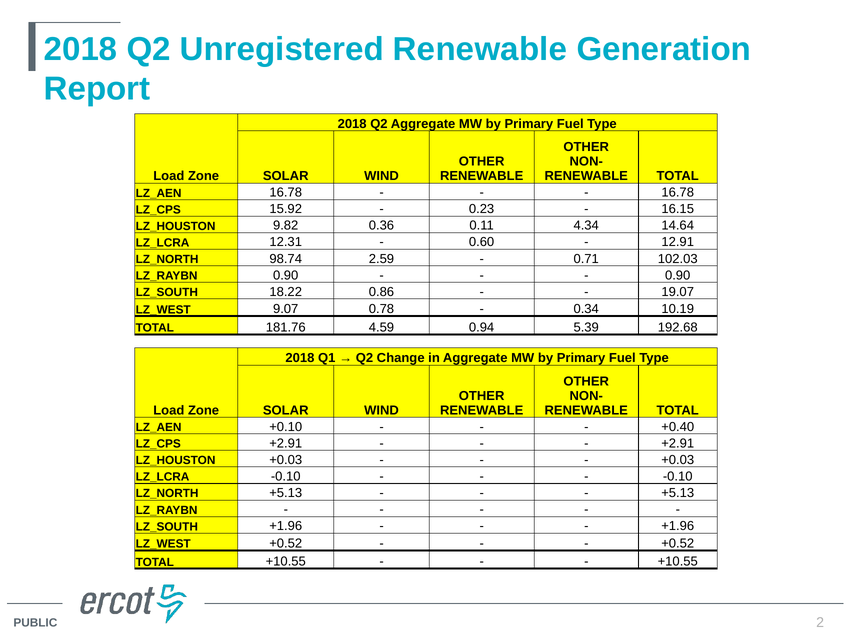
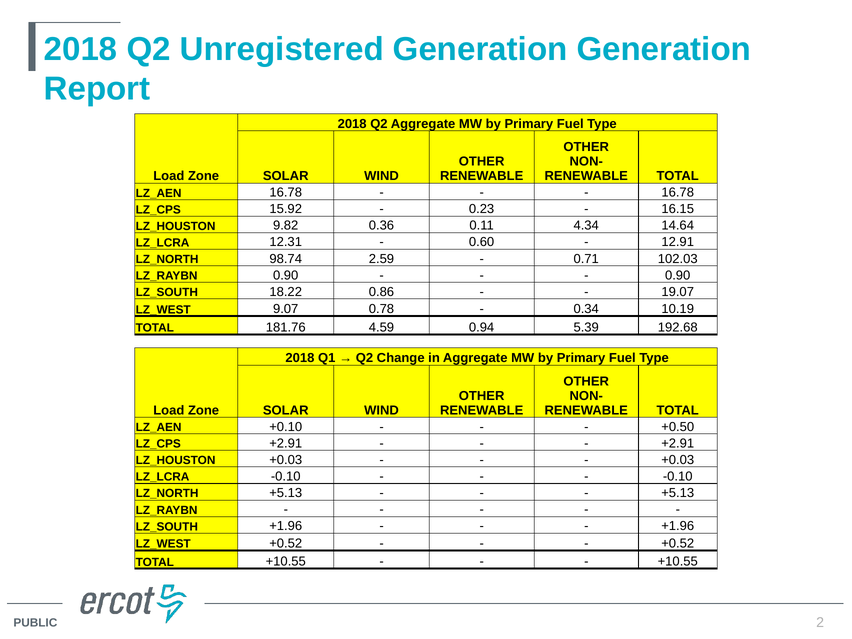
Unregistered Renewable: Renewable -> Generation (480, 49)
+0.40: +0.40 -> +0.50 (678, 427)
